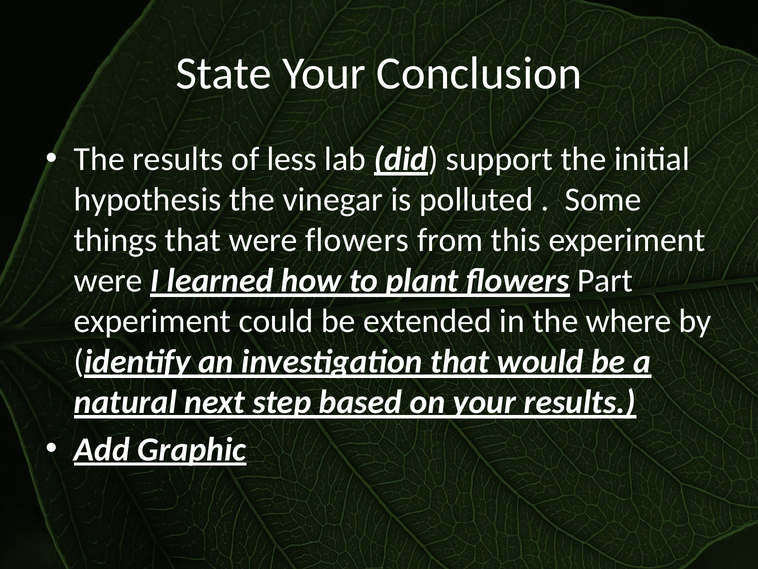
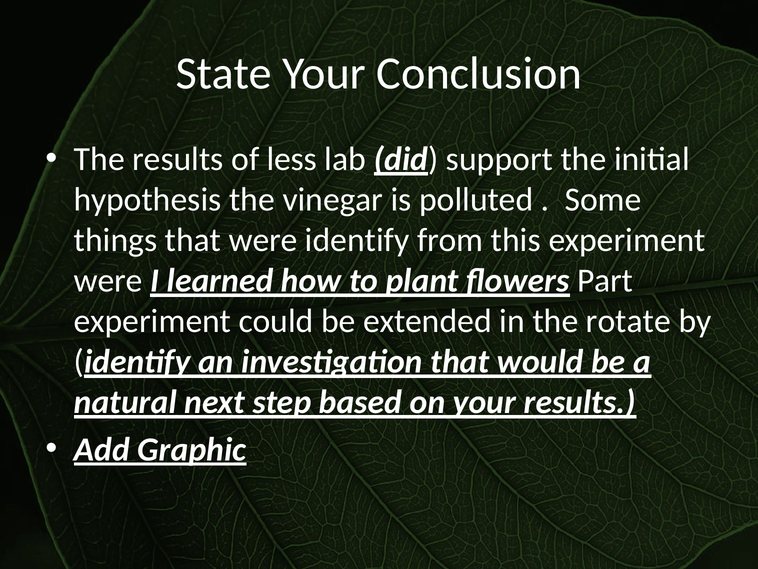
were flowers: flowers -> identify (357, 240)
where: where -> rotate (628, 321)
